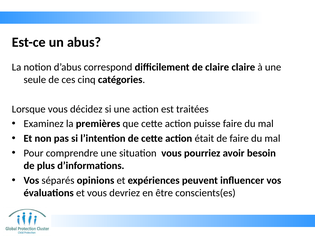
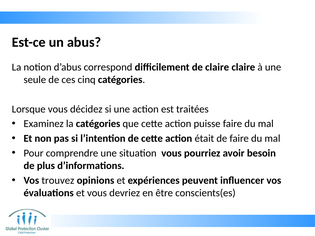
la premières: premières -> catégories (98, 124)
séparés: séparés -> trouvez (58, 181)
